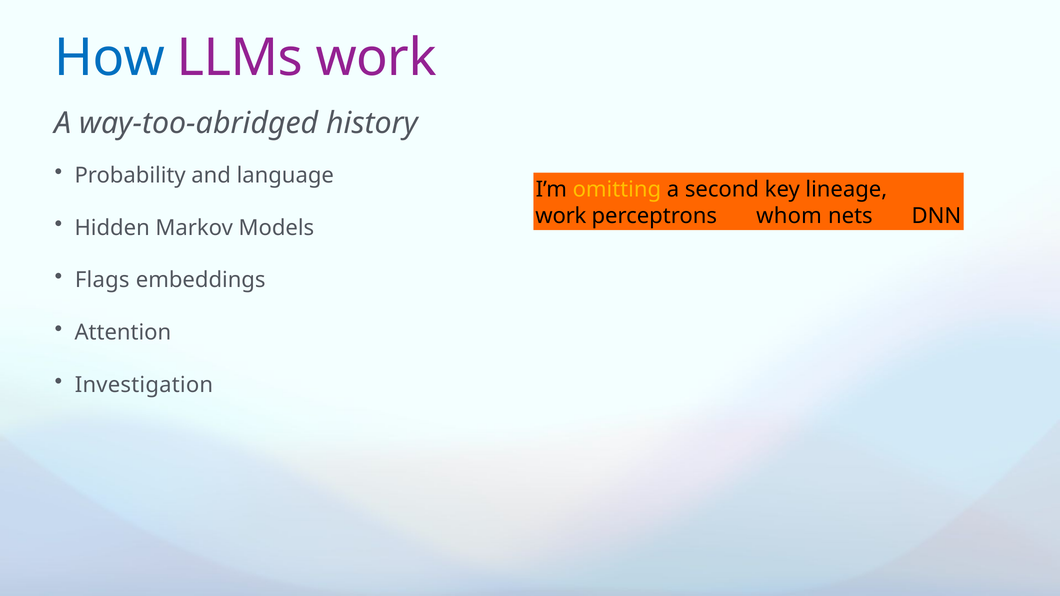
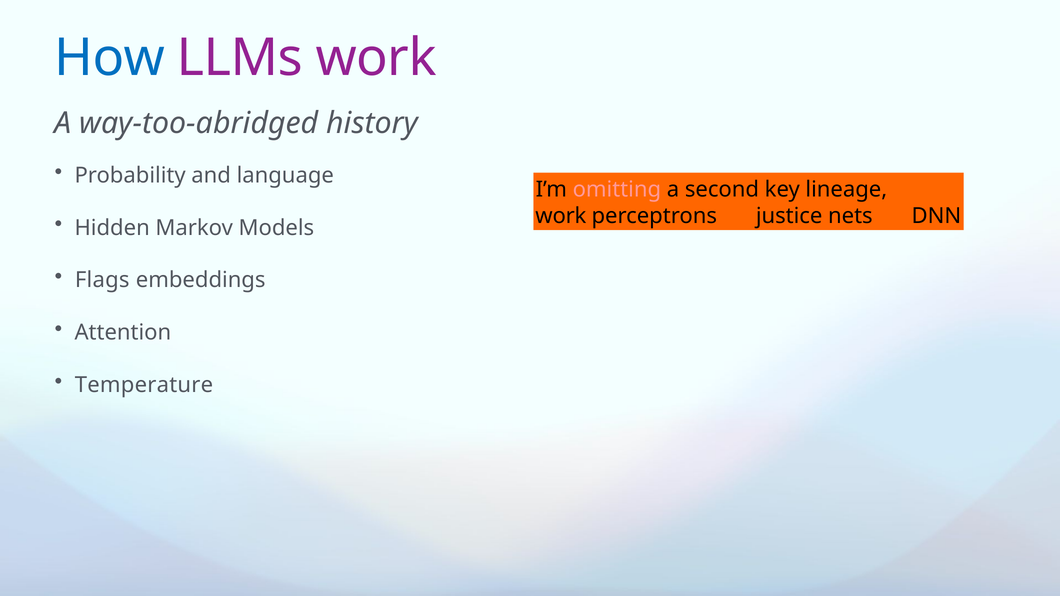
omitting colour: yellow -> pink (617, 190)
whom: whom -> justice (789, 216)
Investigation: Investigation -> Temperature (144, 385)
